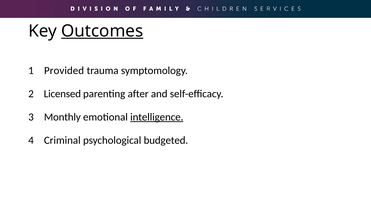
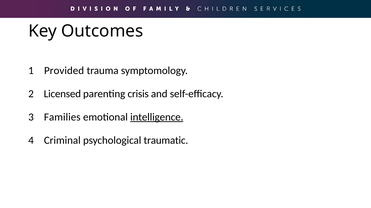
Outcomes underline: present -> none (102, 31)
after: after -> crisis (138, 94)
Monthly: Monthly -> Families (62, 117)
budgeted: budgeted -> traumatic (166, 141)
